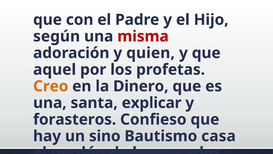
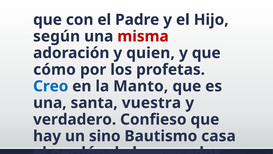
aquel: aquel -> cómo (55, 69)
Creo colour: orange -> blue (51, 86)
Dinero: Dinero -> Manto (141, 86)
explicar: explicar -> vuestra (151, 103)
forasteros: forasteros -> verdadero (75, 119)
